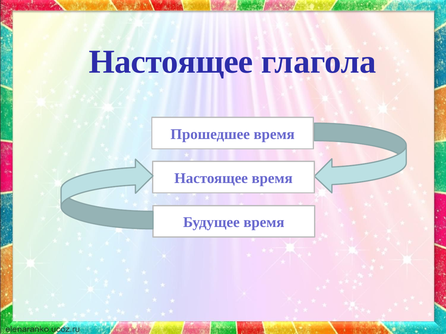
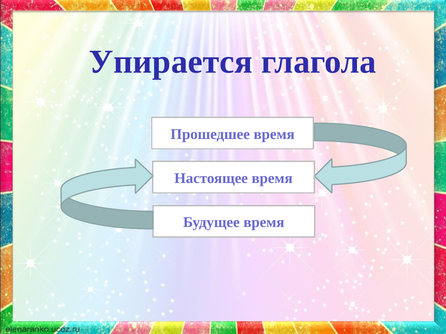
Настоящее: Настоящее -> Упирается (171, 62)
